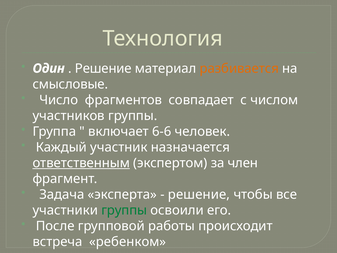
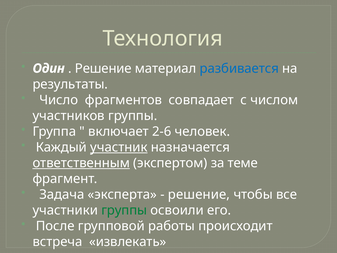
разбивается colour: orange -> blue (239, 68)
смысловые: смысловые -> результаты (70, 84)
6-6: 6-6 -> 2-6 (162, 131)
участник underline: none -> present (119, 147)
член: член -> теме (243, 163)
ребенком: ребенком -> извлекать (128, 241)
